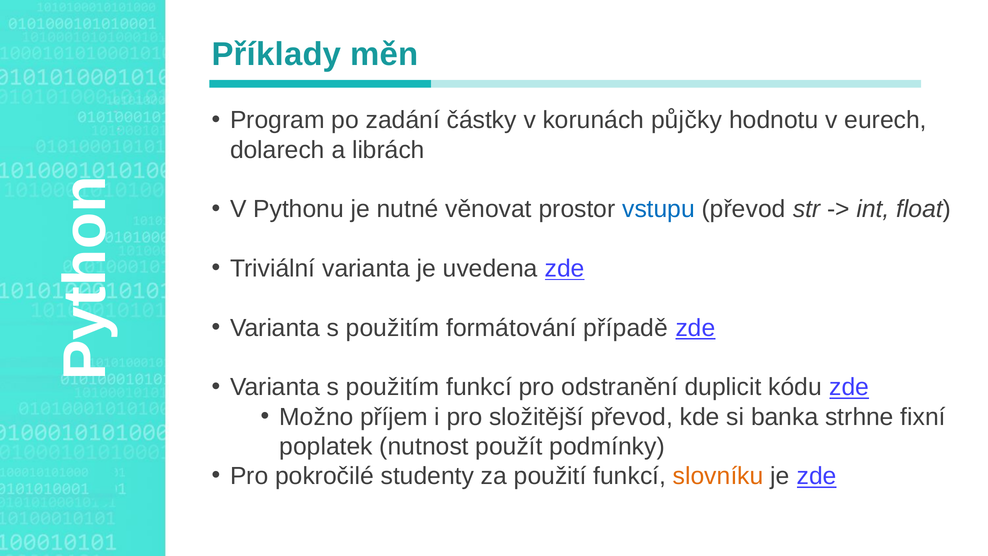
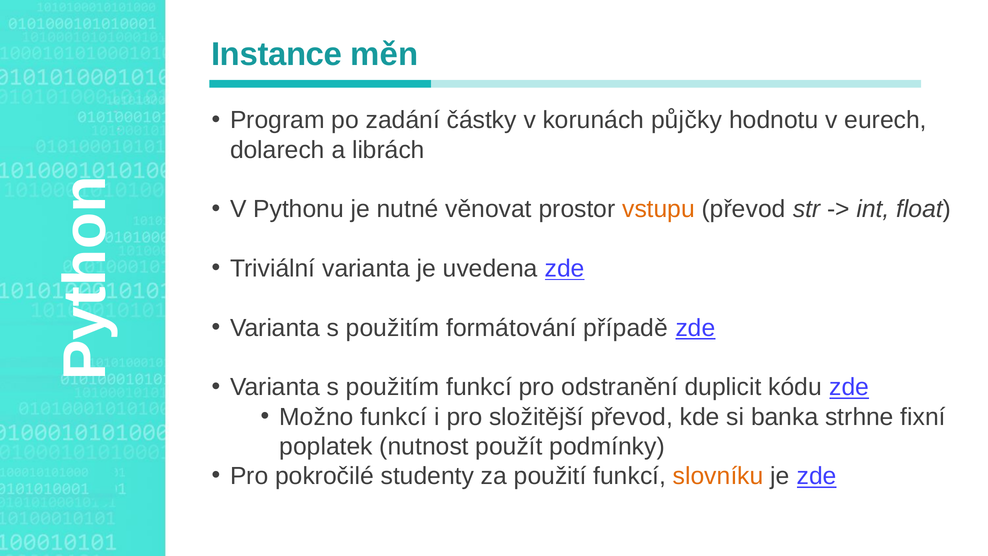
Příklady: Příklady -> Instance (277, 54)
vstupu colour: blue -> orange (659, 209)
Možno příjem: příjem -> funkcí (394, 417)
